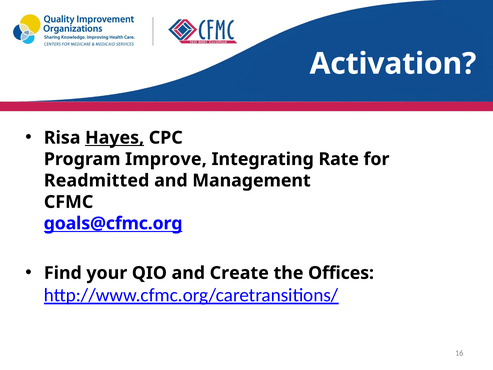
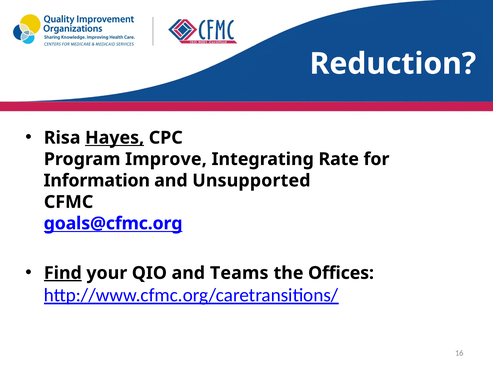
Activation: Activation -> Reduction (393, 64)
Readmitted: Readmitted -> Information (97, 180)
Management: Management -> Unsupported (251, 180)
Find underline: none -> present (63, 273)
Create: Create -> Teams (239, 273)
